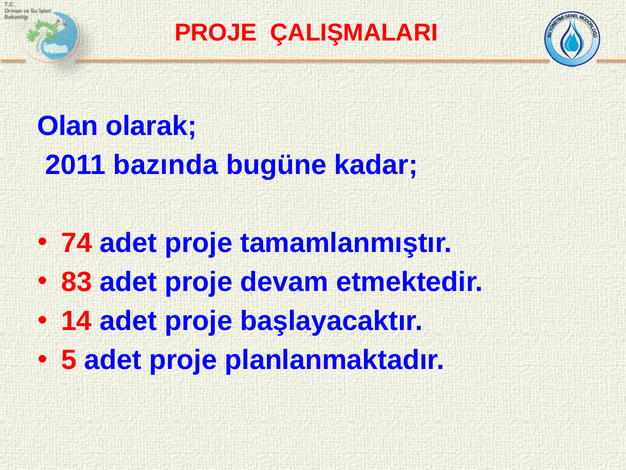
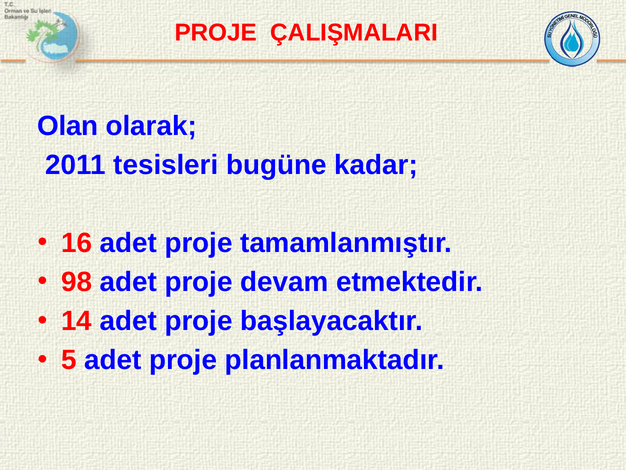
bazında: bazında -> tesisleri (166, 165)
74: 74 -> 16 (77, 243)
83: 83 -> 98 (77, 282)
